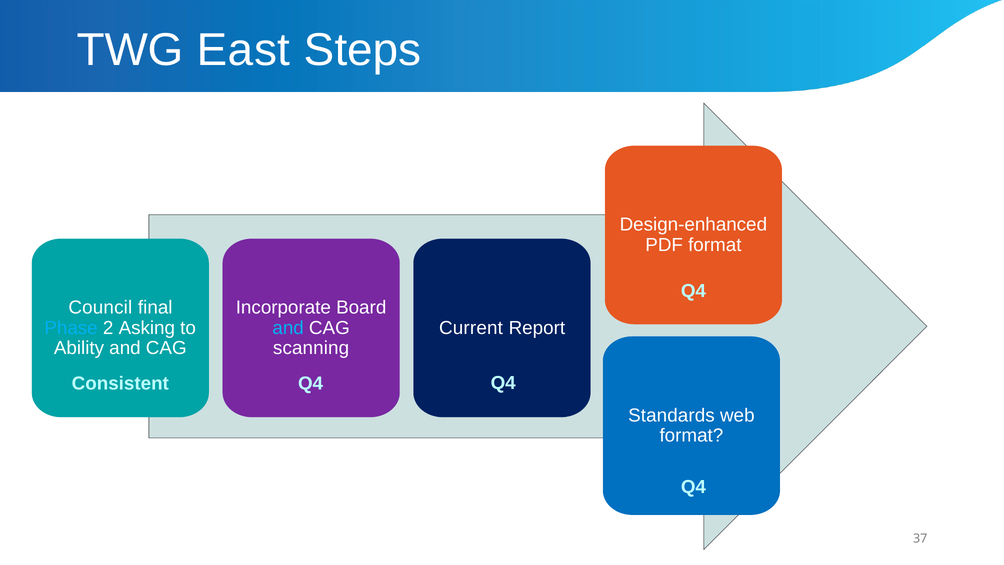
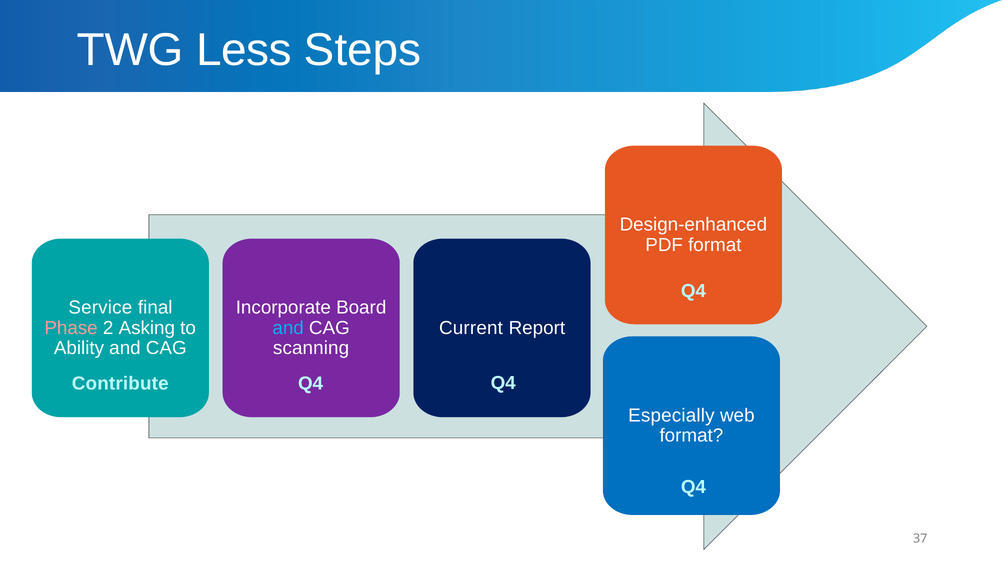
East: East -> Less (244, 50)
Council: Council -> Service (100, 307)
Phase colour: light blue -> pink (71, 328)
Consistent: Consistent -> Contribute (120, 384)
Standards: Standards -> Especially (671, 415)
